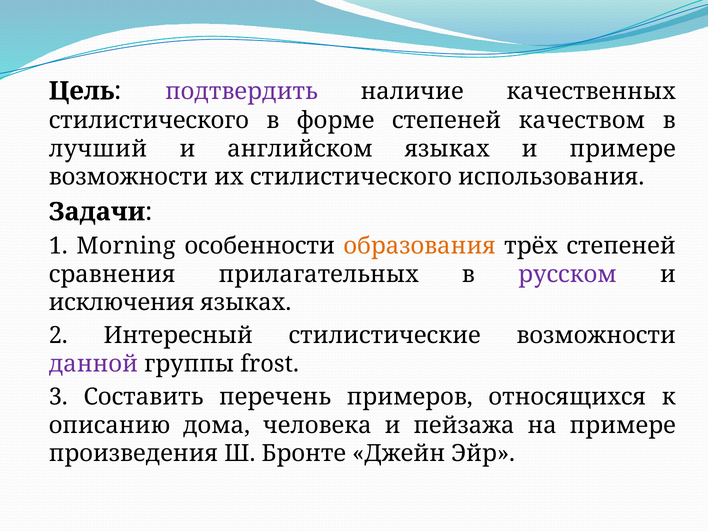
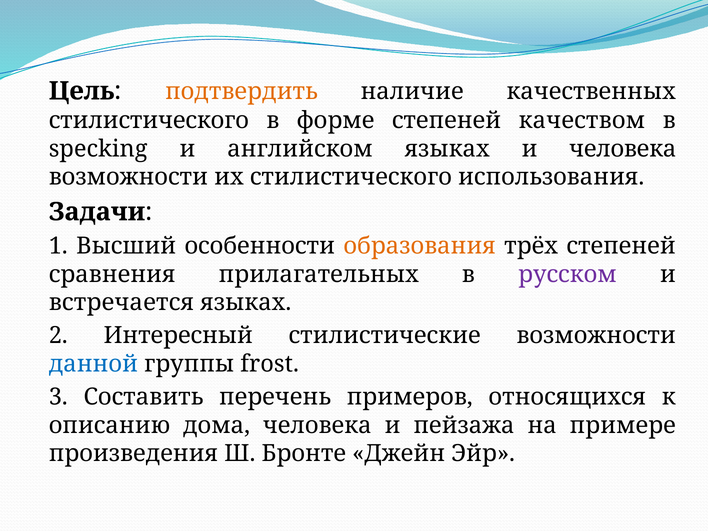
подтвердить colour: purple -> orange (241, 92)
лучший: лучший -> specking (98, 149)
и примере: примере -> человека (623, 149)
Morning: Morning -> Высший (126, 246)
исключения: исключения -> встречается (121, 303)
данной colour: purple -> blue (93, 364)
